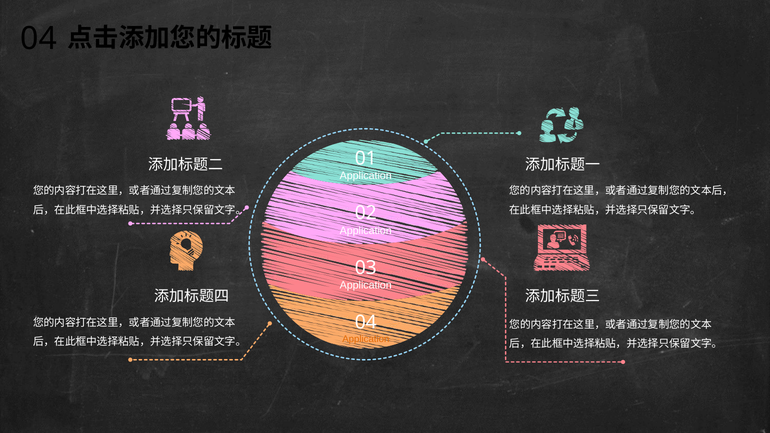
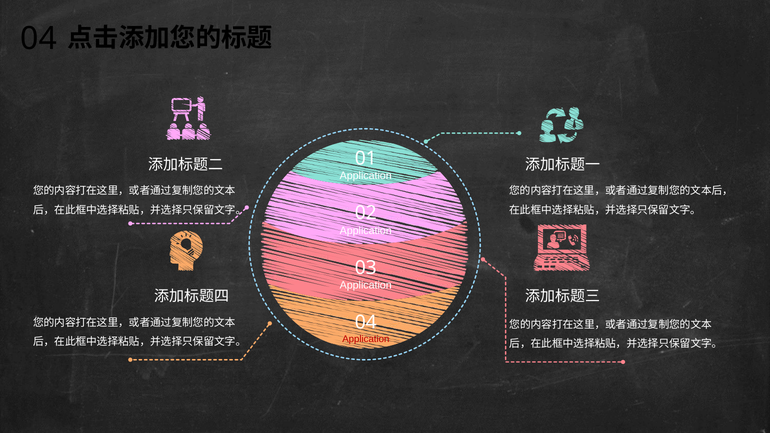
Application colour: orange -> red (366, 339)
